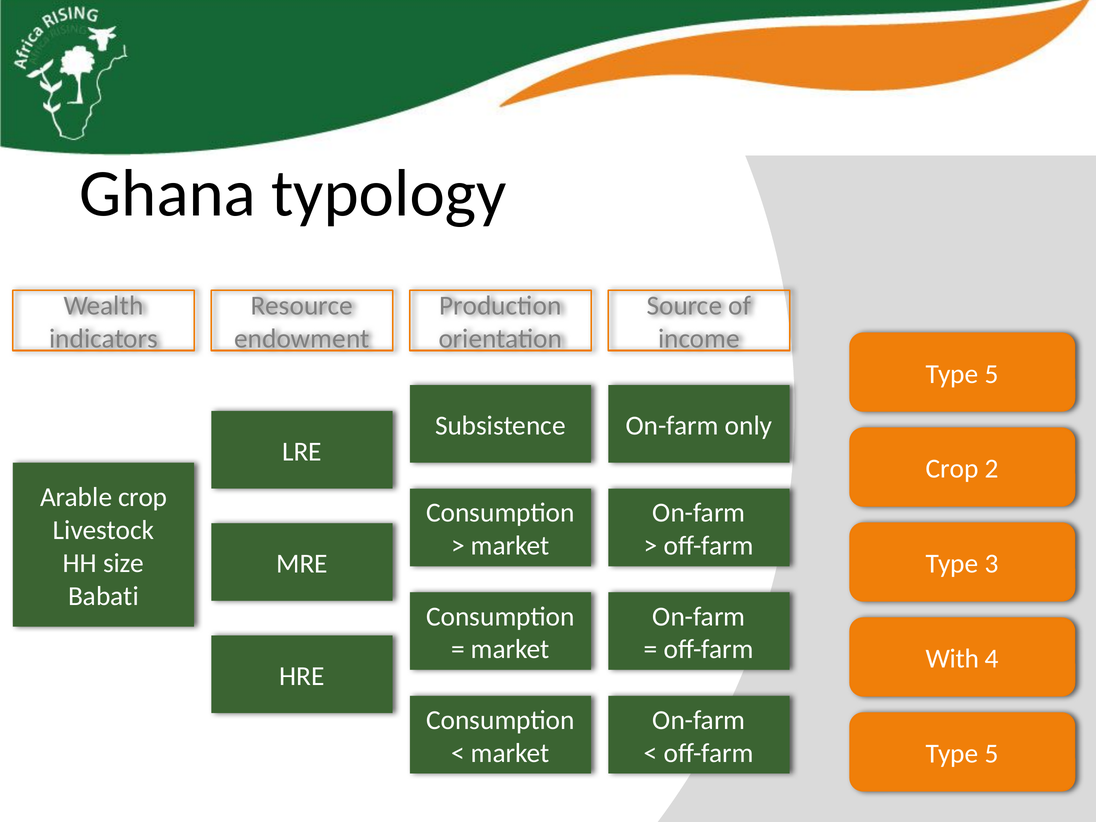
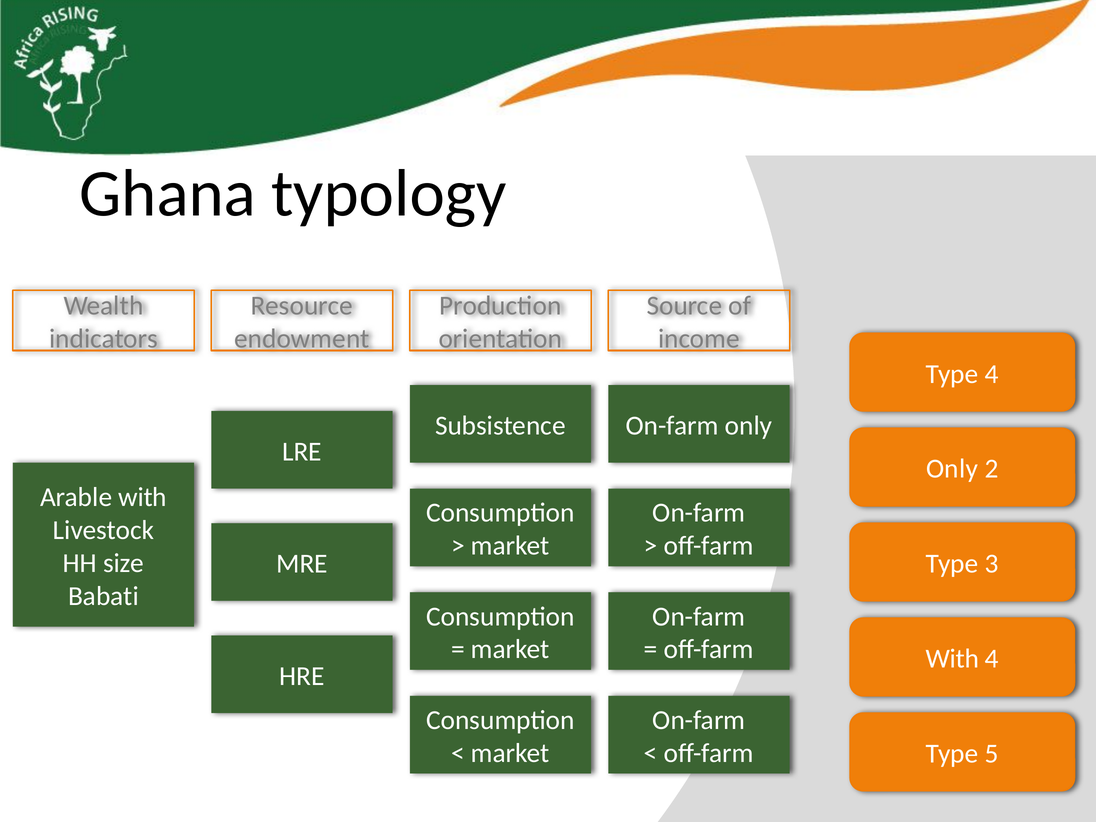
5: 5 -> 4 (992, 374)
Crop: Crop -> Only (952, 469)
Arable crop: crop -> with (143, 497)
